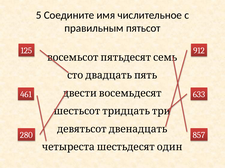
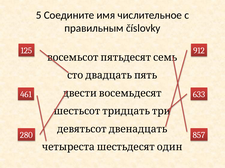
пятьсот: пятьсот -> číslovky (143, 28)
